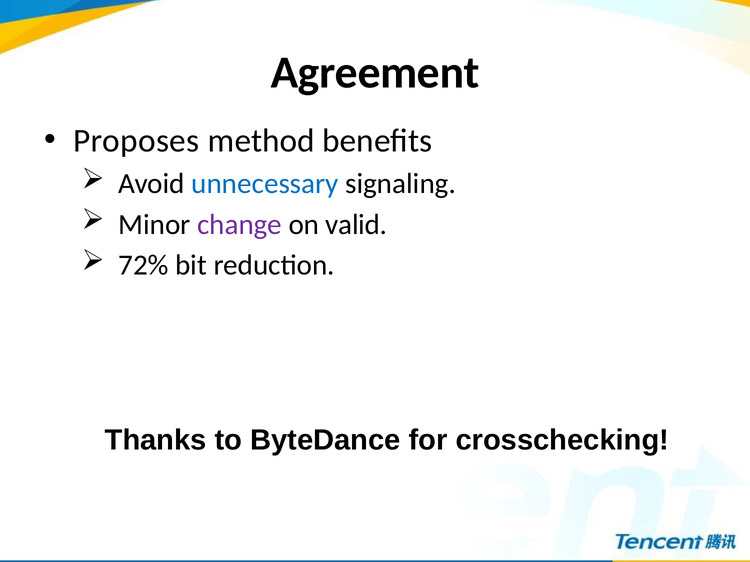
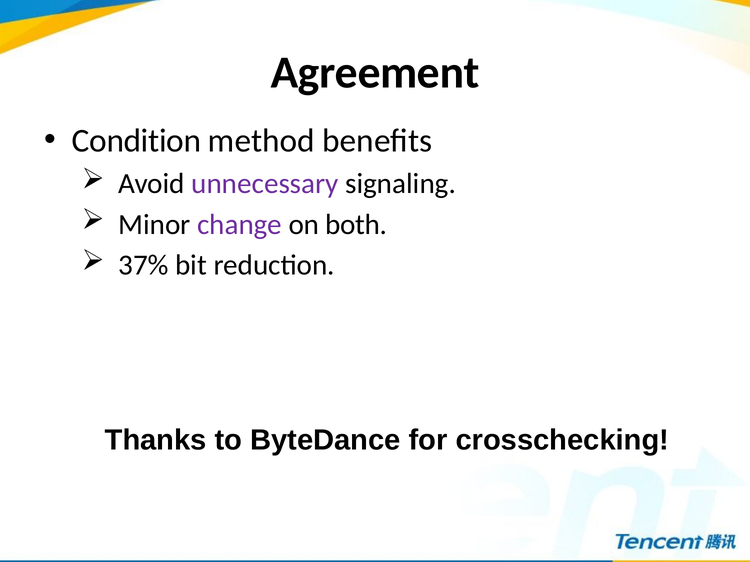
Proposes: Proposes -> Condition (137, 141)
unnecessary colour: blue -> purple (265, 184)
valid: valid -> both (356, 225)
72%: 72% -> 37% (143, 266)
